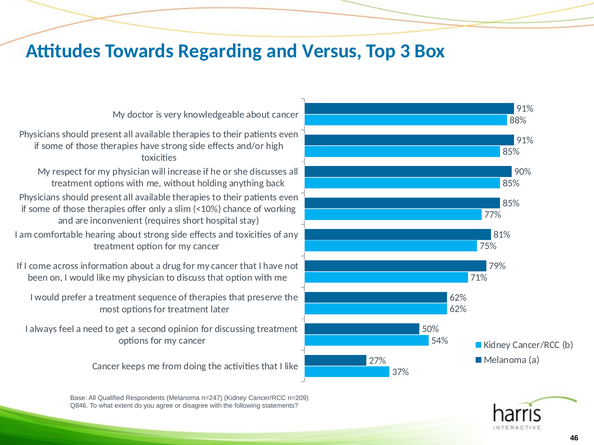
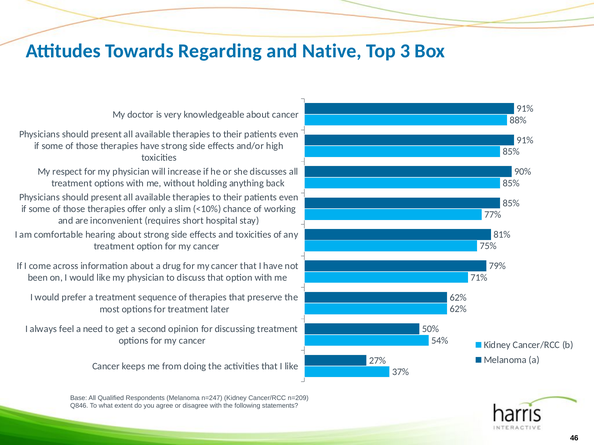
Versus: Versus -> Native (332, 51)
